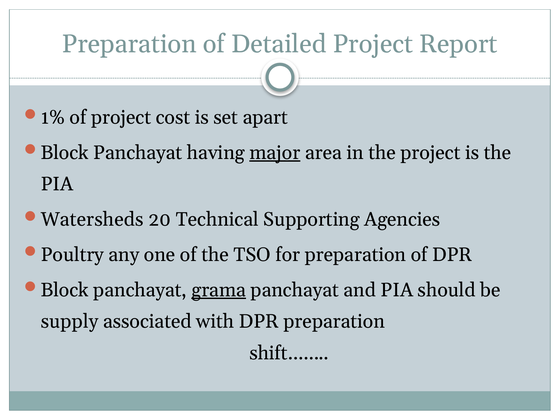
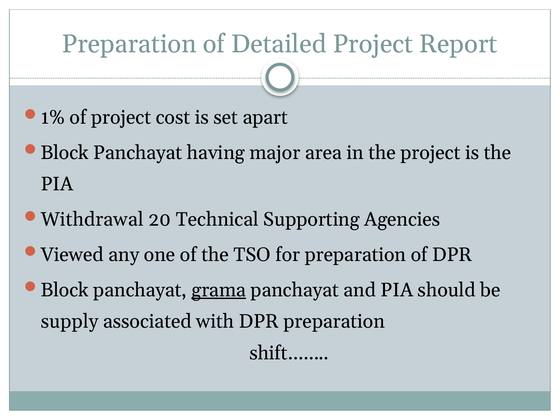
major underline: present -> none (275, 153)
Watersheds: Watersheds -> Withdrawal (92, 219)
Poultry: Poultry -> Viewed (72, 255)
